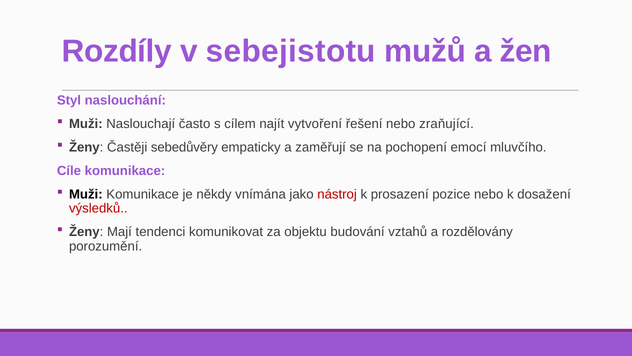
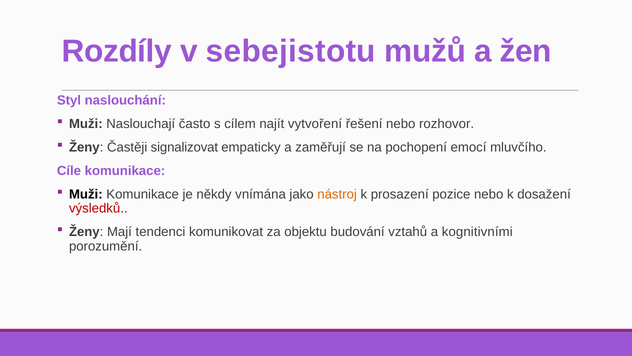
zraňující: zraňující -> rozhovor (447, 124)
sebedůvěry: sebedůvěry -> signalizovat (184, 147)
nástroj colour: red -> orange (337, 194)
rozdělovány: rozdělovány -> kognitivními (477, 232)
